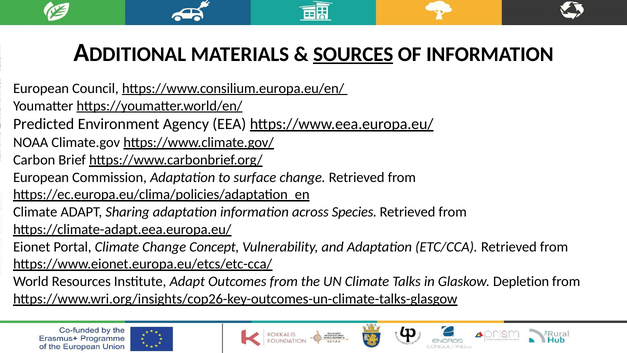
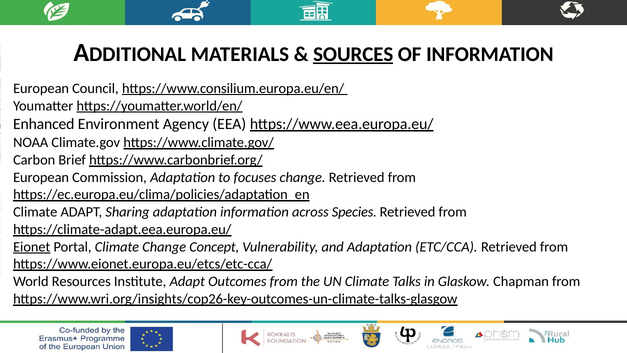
Predicted: Predicted -> Enhanced (44, 124)
surface: surface -> focuses (255, 177)
Eionet underline: none -> present (32, 247)
Depletion: Depletion -> Chapman (521, 281)
